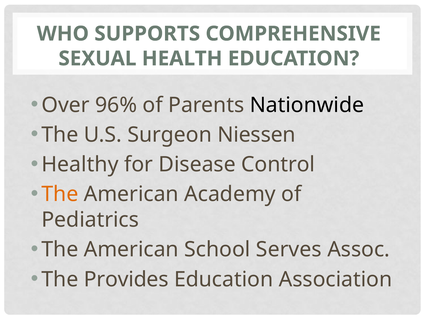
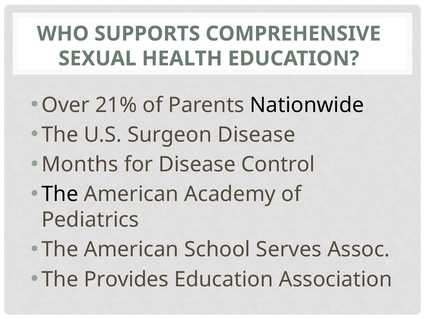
96%: 96% -> 21% (116, 105)
Surgeon Niessen: Niessen -> Disease (256, 135)
Healthy: Healthy -> Months (80, 164)
The colour: orange -> black (60, 194)
